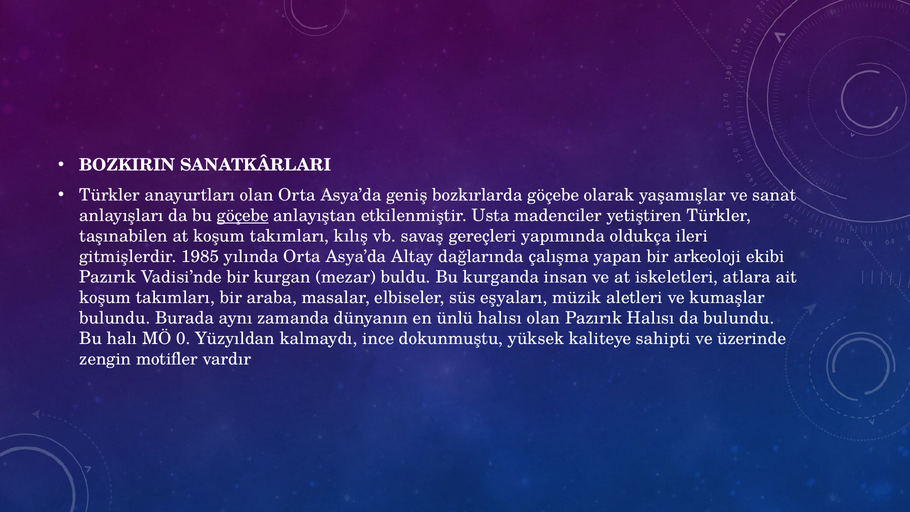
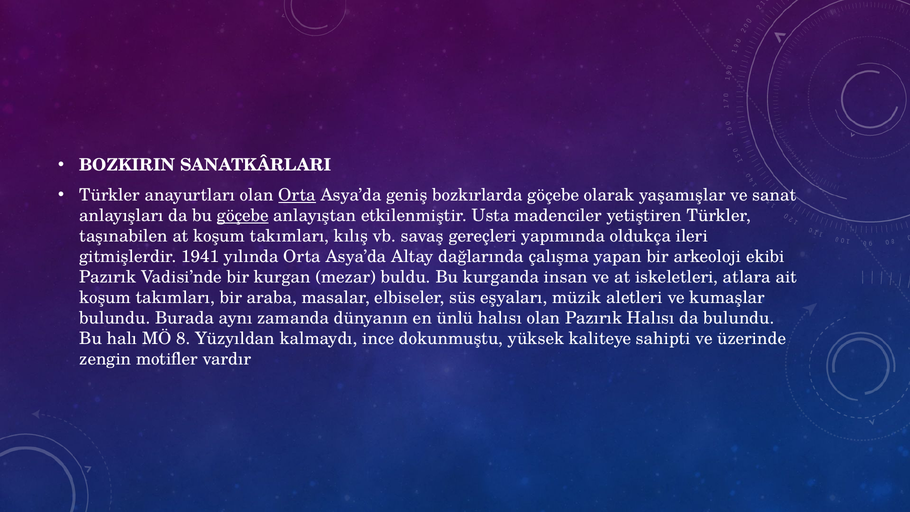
Orta underline: none -> present (297, 195)
1985: 1985 -> 1941 (200, 256)
0: 0 -> 8 (183, 338)
